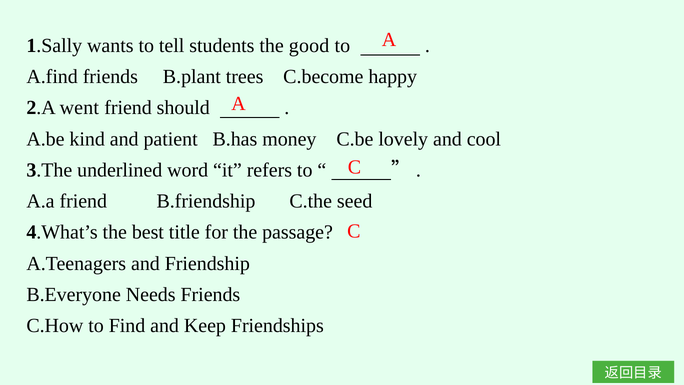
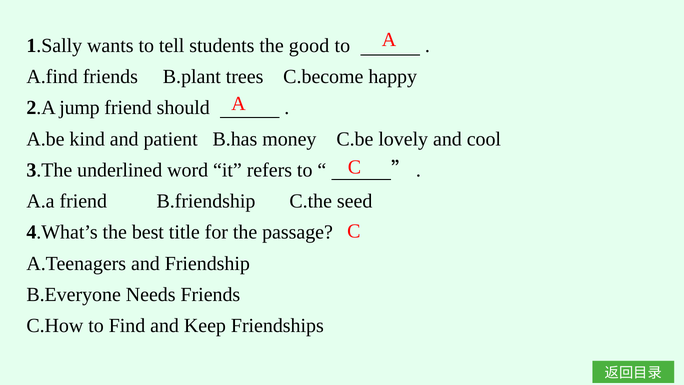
went: went -> jump (80, 108)
